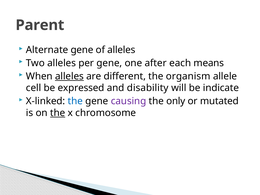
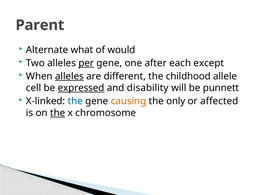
Alternate gene: gene -> what (82, 50)
of alleles: alleles -> would (121, 50)
per underline: none -> present (86, 63)
means: means -> except (209, 63)
organism: organism -> childhood (188, 76)
expressed underline: none -> present (81, 88)
indicate: indicate -> punnett (221, 88)
causing colour: purple -> orange (129, 101)
mutated: mutated -> affected (219, 101)
